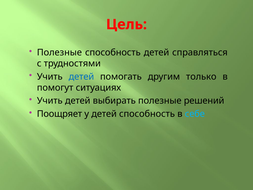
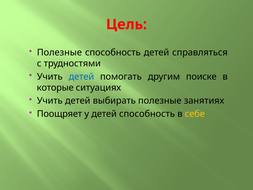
только: только -> поиске (201, 77)
помогут: помогут -> которые (55, 88)
решений: решений -> занятиях (204, 101)
себе colour: light blue -> yellow (195, 114)
